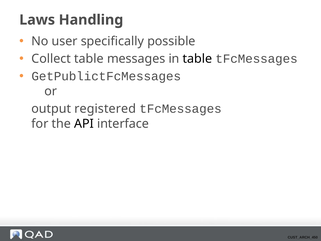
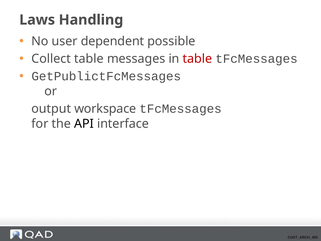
specifically: specifically -> dependent (112, 41)
table colour: black -> red (197, 59)
registered: registered -> workspace (105, 109)
